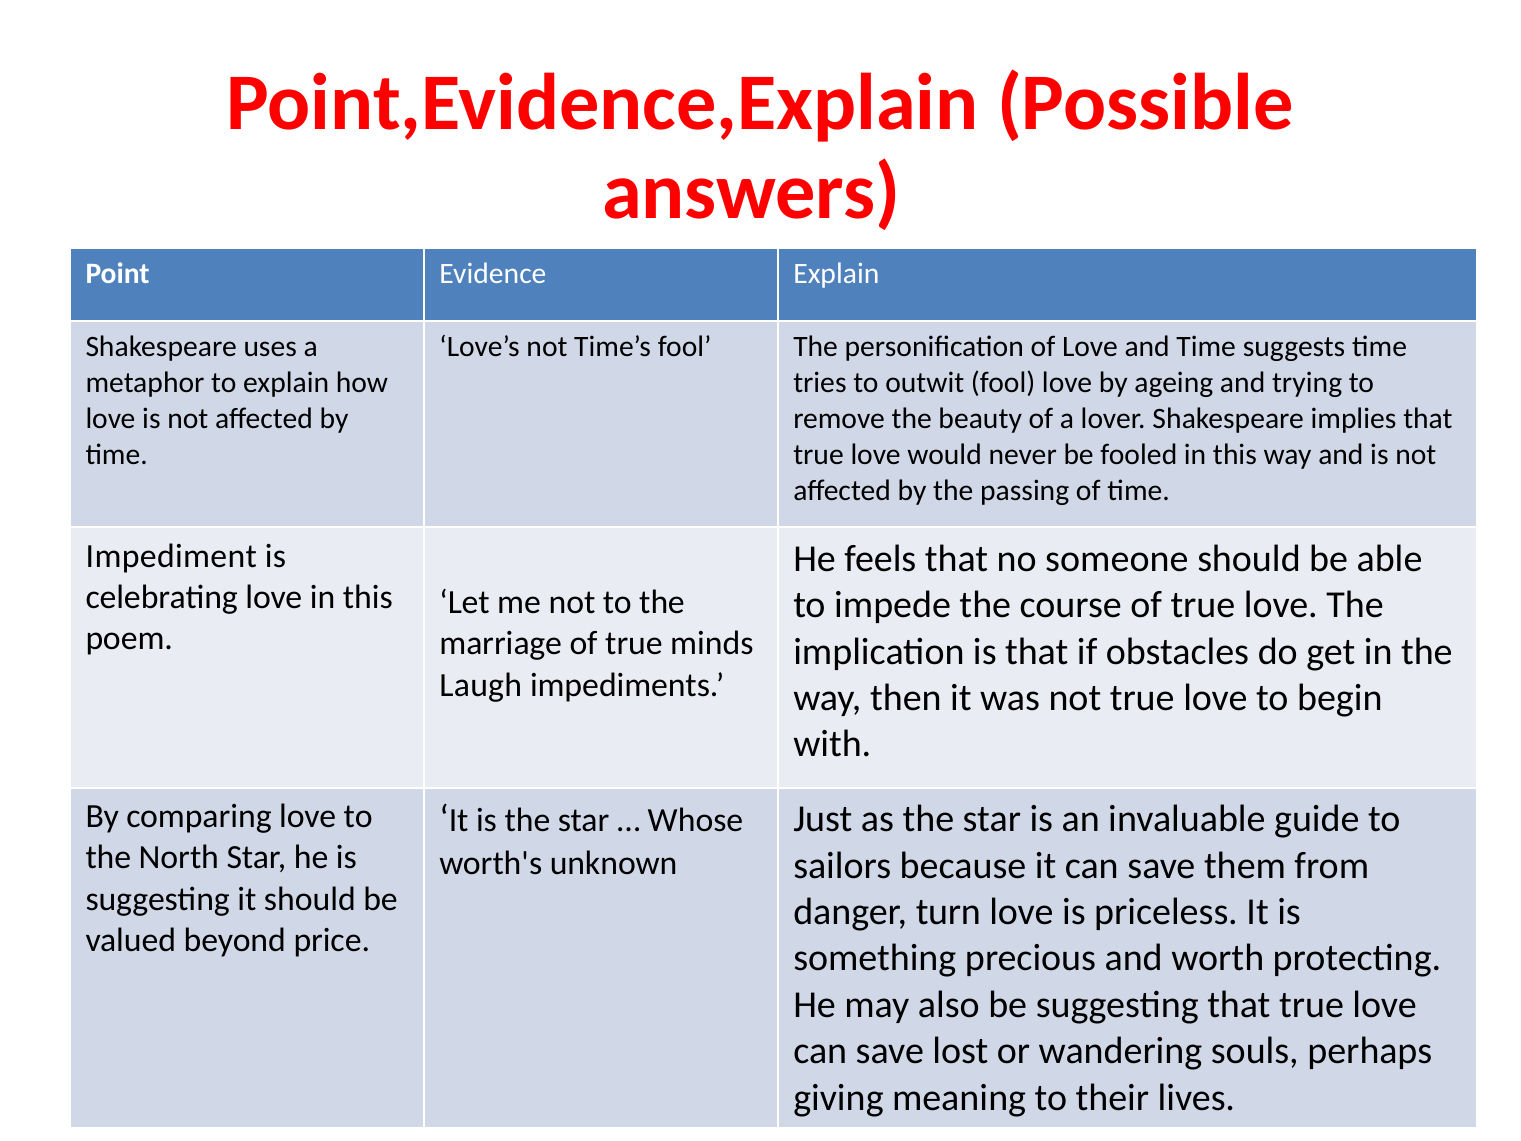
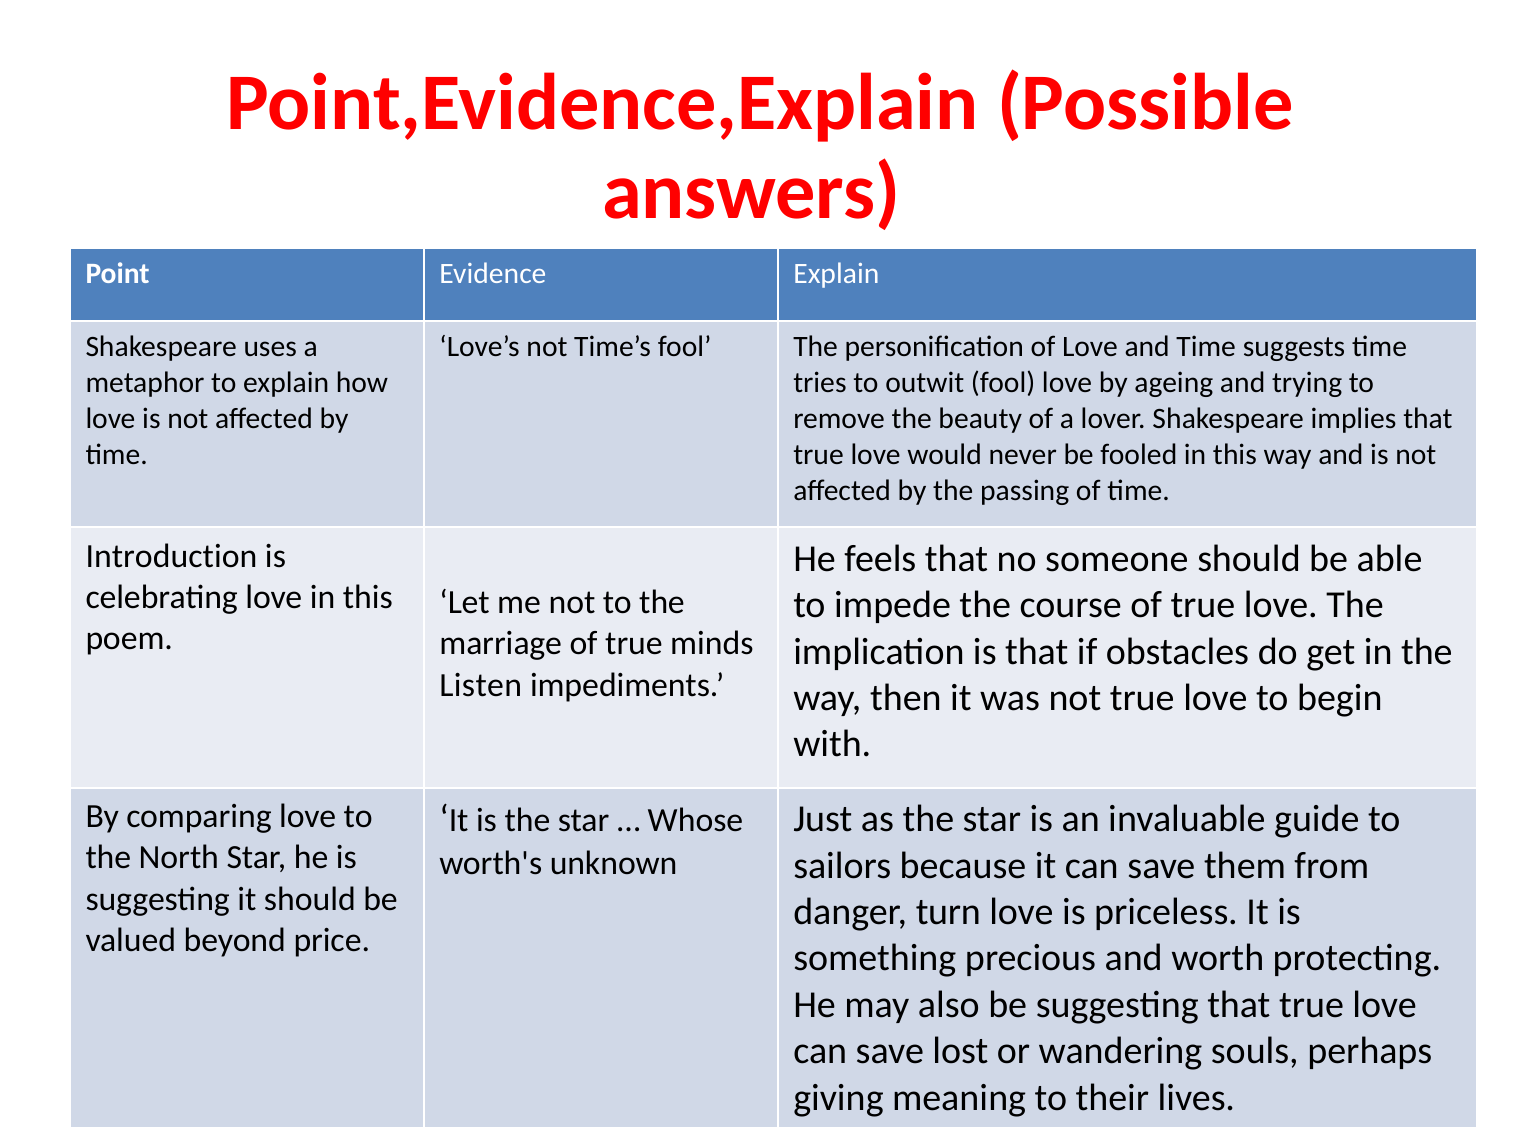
Impediment: Impediment -> Introduction (171, 556)
Laugh: Laugh -> Listen (481, 685)
